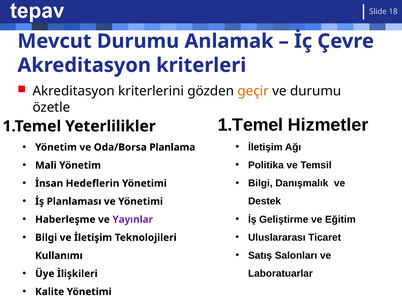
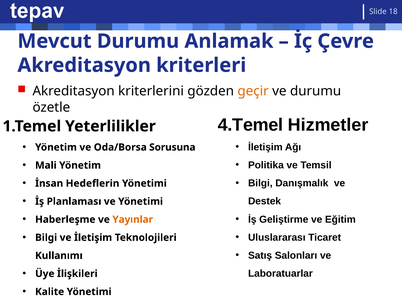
1.Temel: 1.Temel -> 4.Temel (251, 125)
Planlama: Planlama -> Sorusuna (172, 148)
Yayınlar colour: purple -> orange (133, 220)
